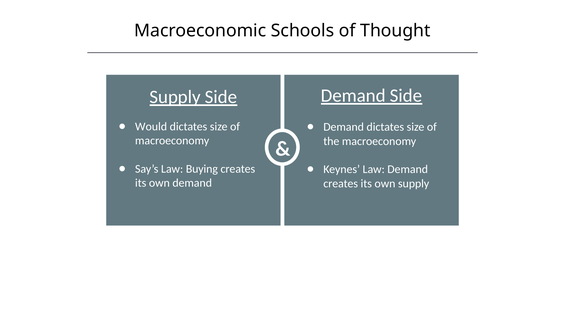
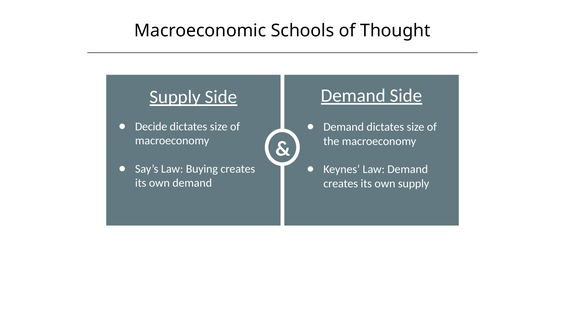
Would: Would -> Decide (151, 126)
